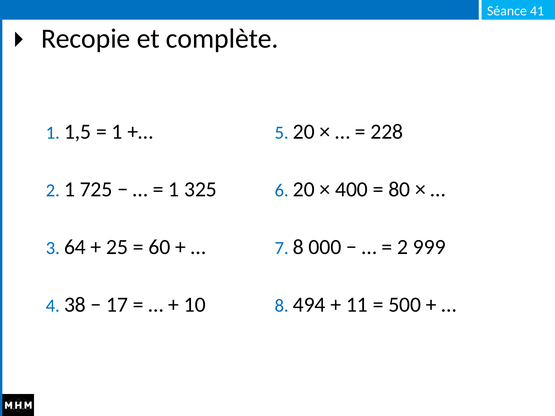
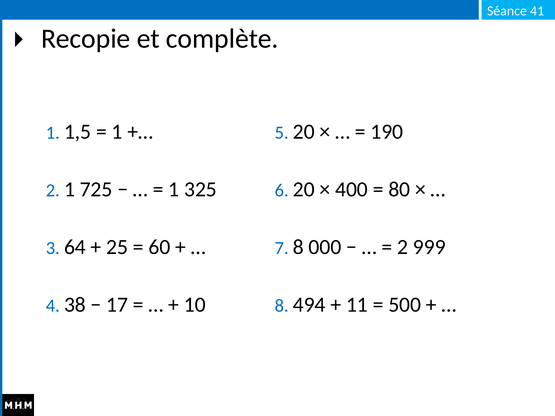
228: 228 -> 190 (387, 132)
